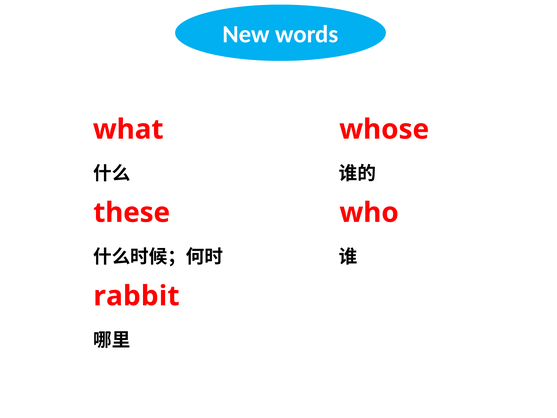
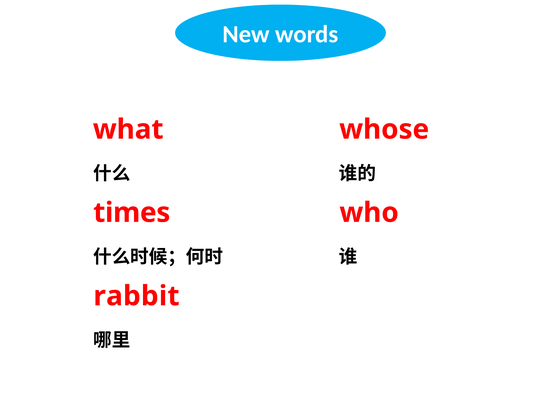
these: these -> times (132, 213)
